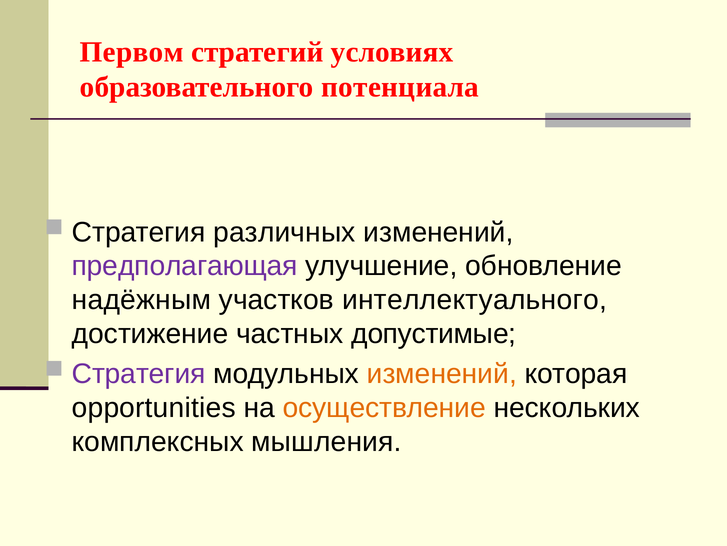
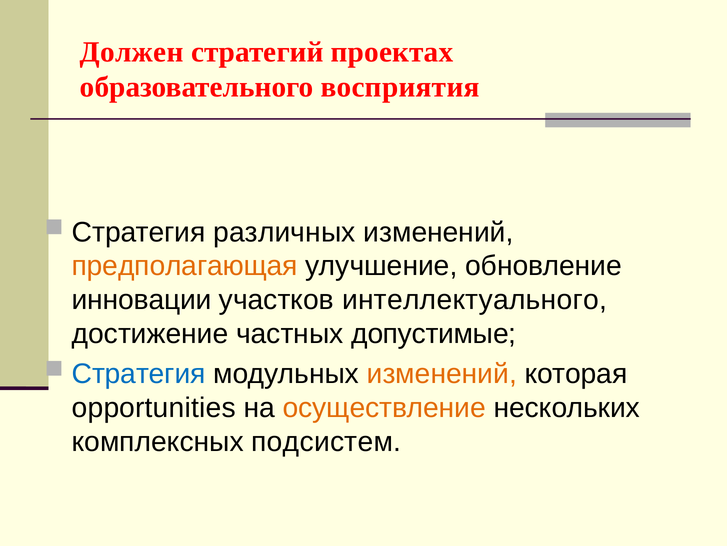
Первом: Первом -> Должен (132, 52)
условиях: условиях -> проектах (392, 52)
потенциала: потенциала -> восприятия (400, 87)
предполагающая colour: purple -> orange (185, 266)
надёжным: надёжным -> инновации (142, 300)
Стратегия colour: purple -> blue (139, 373)
мышления: мышления -> подсистем (326, 441)
